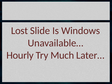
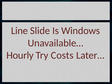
Lost: Lost -> Line (19, 31)
Much: Much -> Costs (62, 55)
